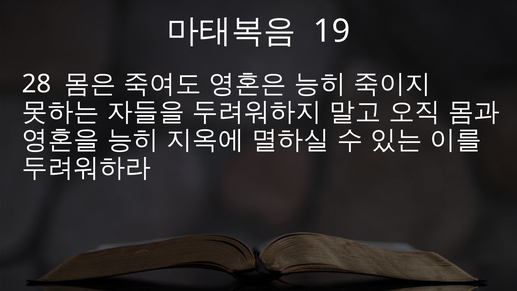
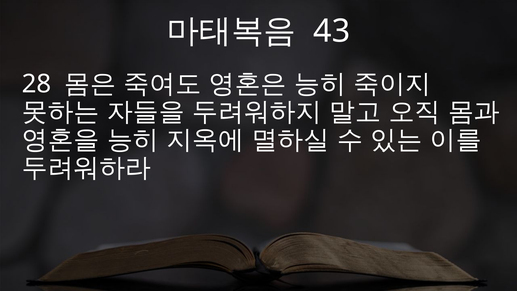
19: 19 -> 43 (332, 31)
